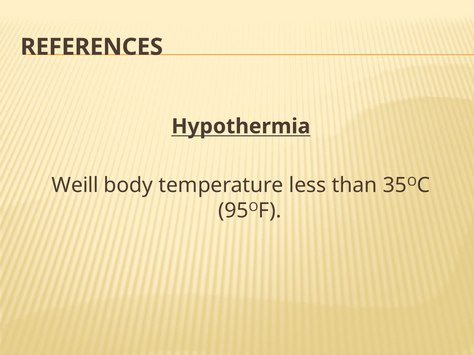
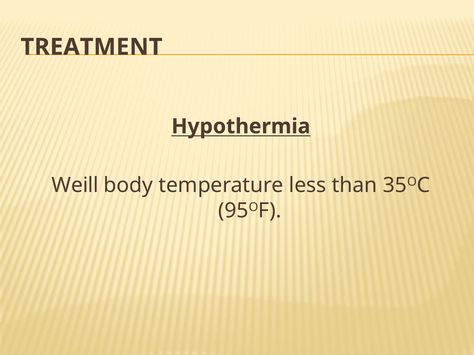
REFERENCES: REFERENCES -> TREATMENT (91, 47)
